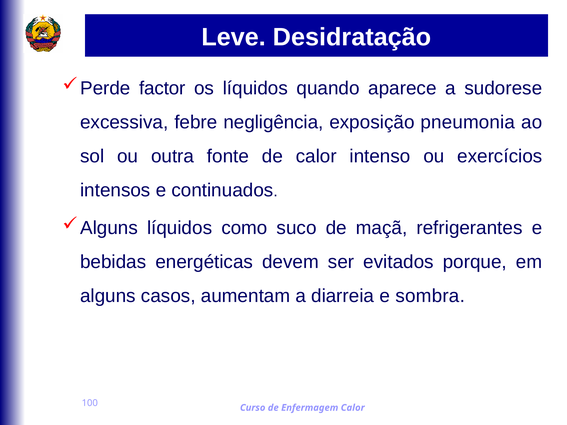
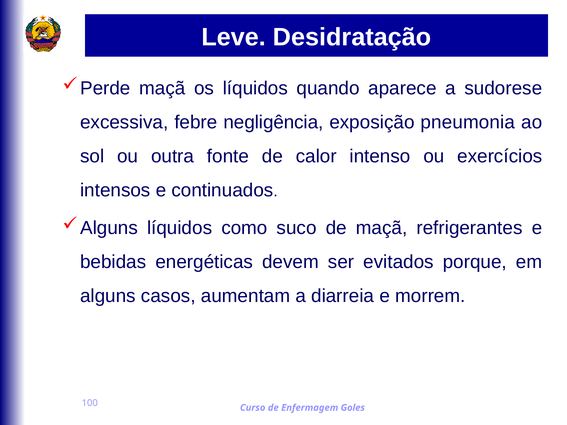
factor: factor -> maçã (162, 88)
sombra: sombra -> morrem (430, 296)
Enfermagem Calor: Calor -> Goles (353, 408)
